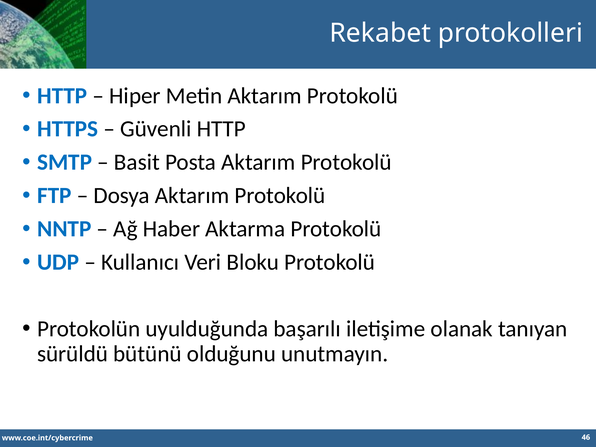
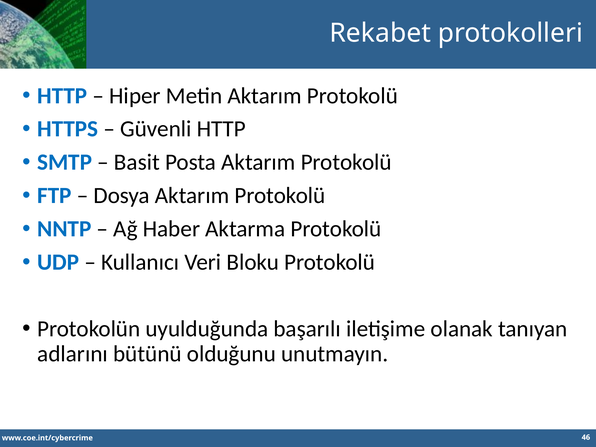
sürüldü: sürüldü -> adlarını (73, 354)
